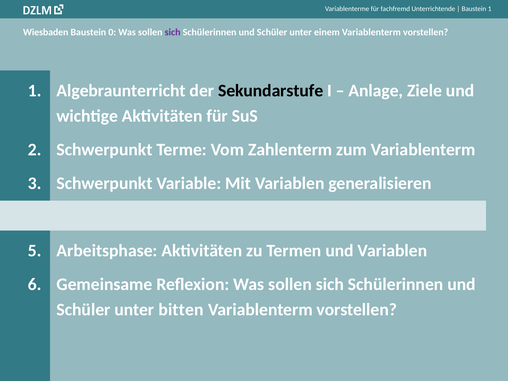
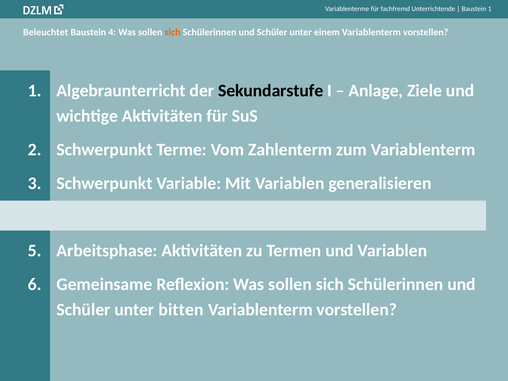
Wiesbaden: Wiesbaden -> Beleuchtet (46, 32)
Baustein 0: 0 -> 4 (112, 32)
sich colour: purple -> orange (173, 32)
